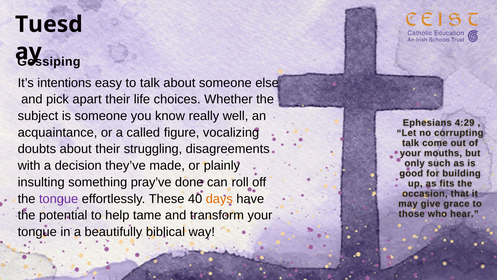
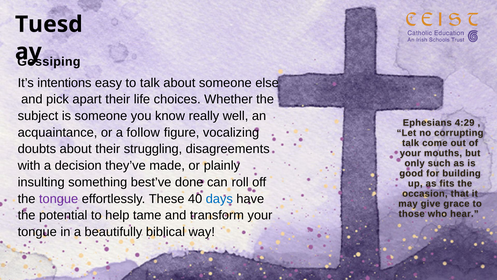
called: called -> follow (143, 132)
pray’ve: pray’ve -> best’ve (151, 182)
days colour: orange -> blue (219, 198)
